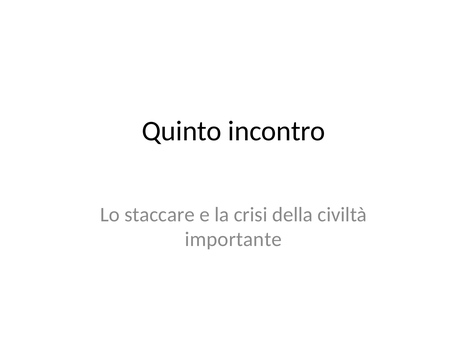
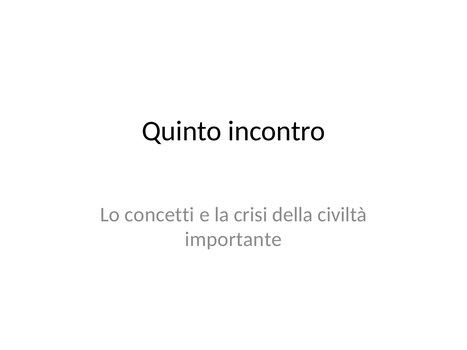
staccare: staccare -> concetti (159, 215)
